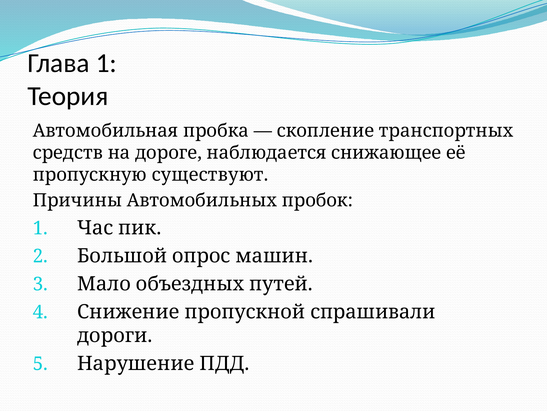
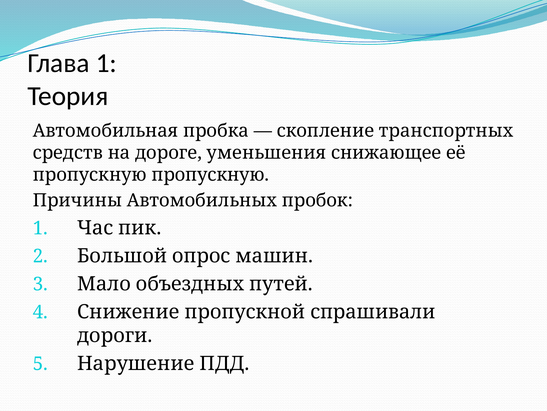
наблюдается: наблюдается -> уменьшения (266, 153)
пропускную существуют: существуют -> пропускную (210, 174)
